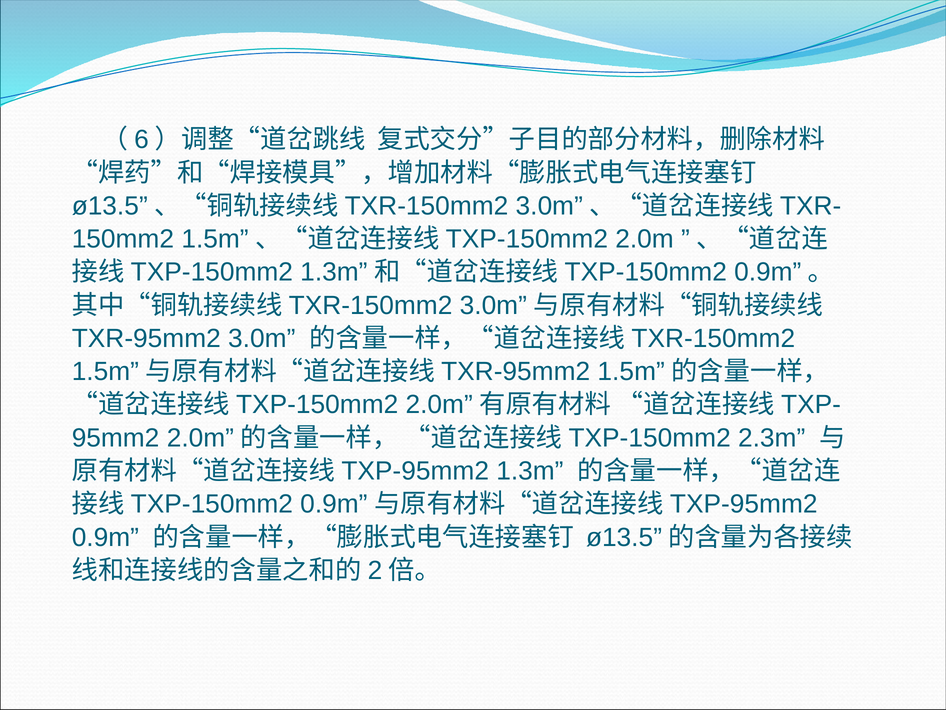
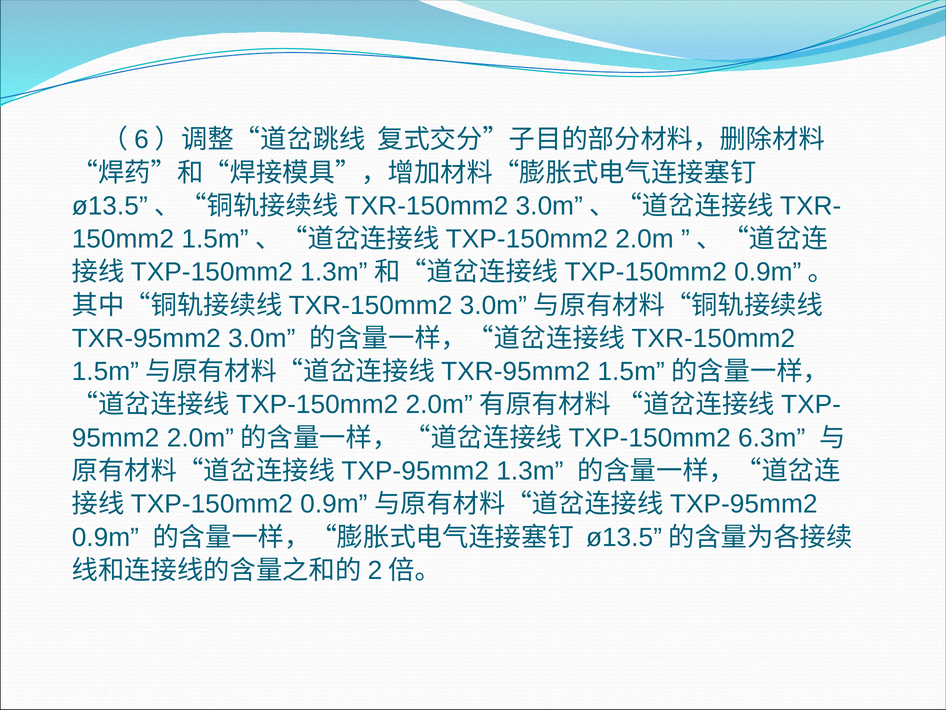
2.3m: 2.3m -> 6.3m (772, 438)
